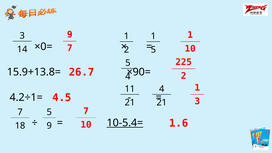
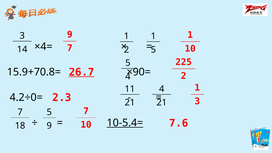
×0=: ×0= -> ×4= (43, 47)
26.7 underline: none -> present (82, 72)
15.9+13.8=: 15.9+13.8= -> 15.9+70.8= (34, 72)
4.5: 4.5 -> 2.3 (62, 98)
4.2÷1=: 4.2÷1= -> 4.2÷0= (26, 97)
1.6: 1.6 -> 7.6 (179, 123)
